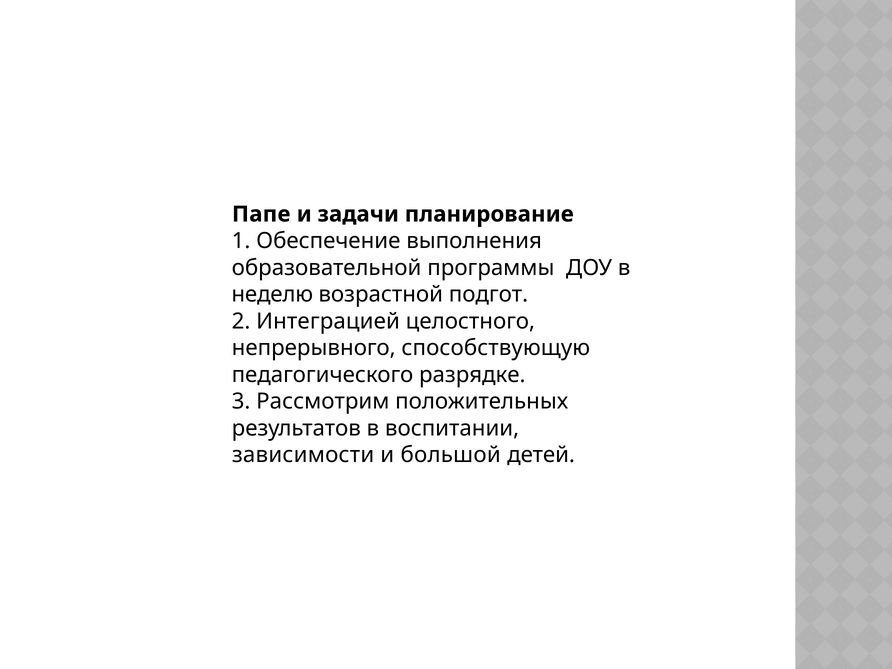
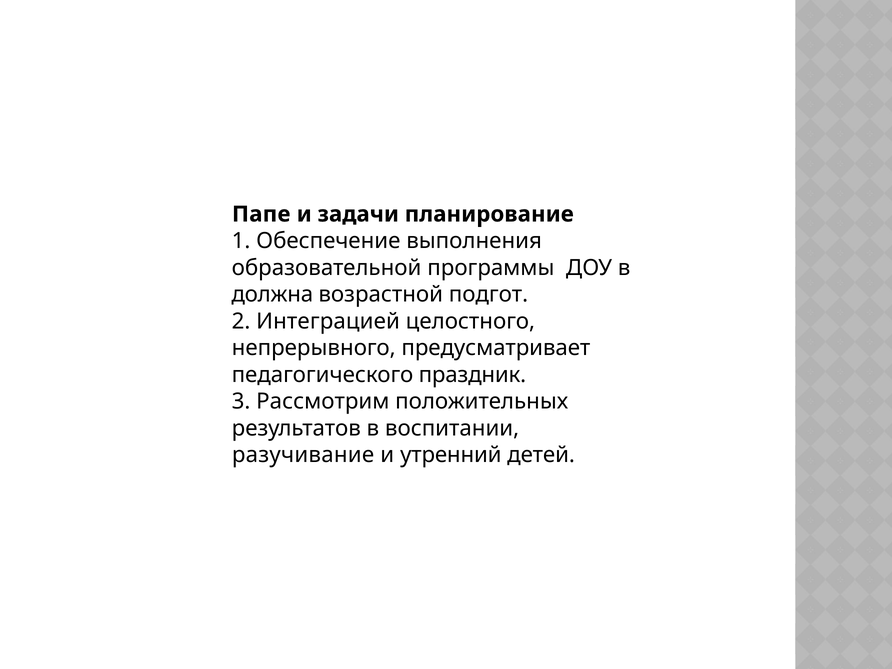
неделю: неделю -> должна (272, 294)
способствующую: способствующую -> предусматривает (496, 348)
разрядке: разрядке -> праздник (472, 375)
зависимости: зависимости -> разучивание (303, 455)
большой: большой -> утренний (451, 455)
